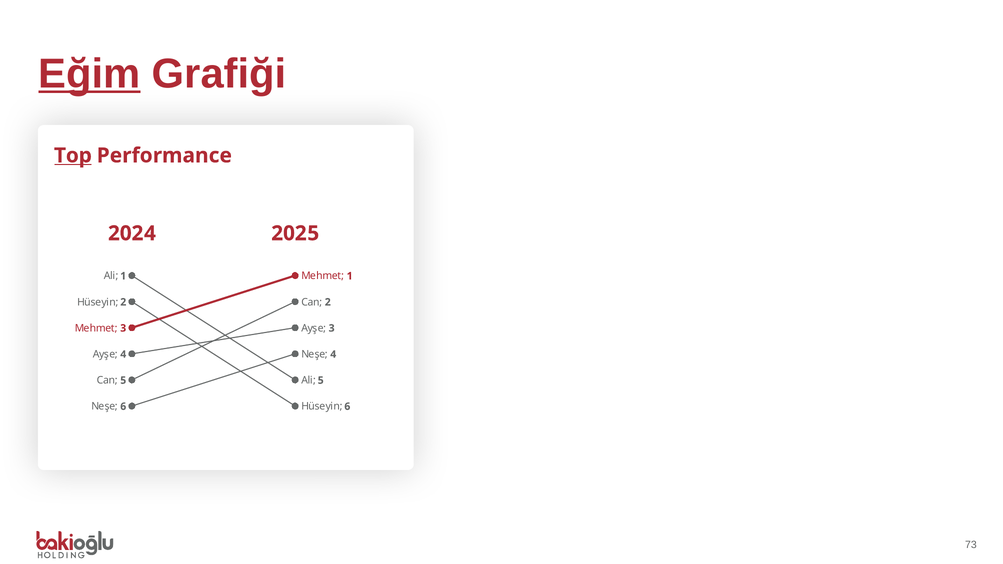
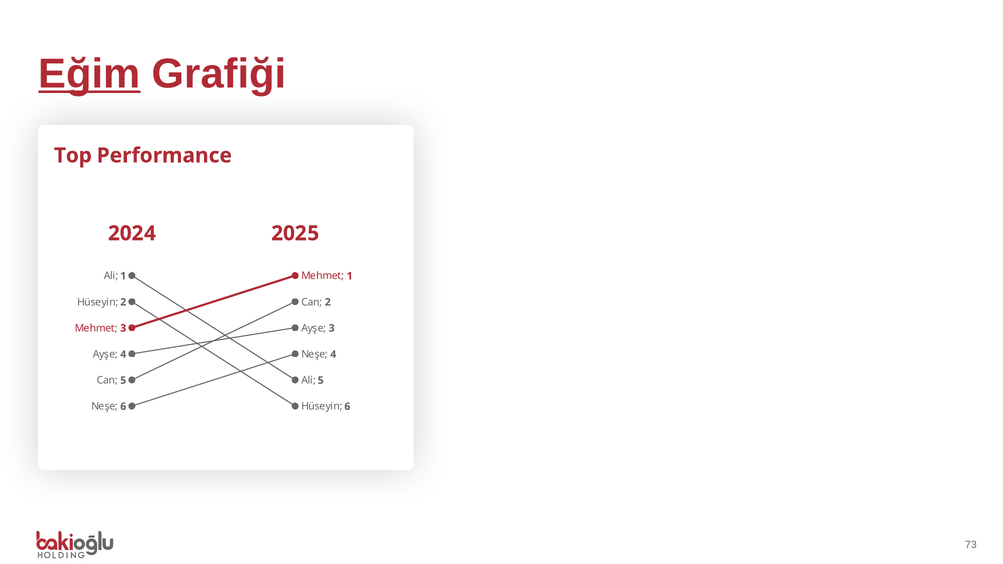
Top underline: present -> none (73, 156)
